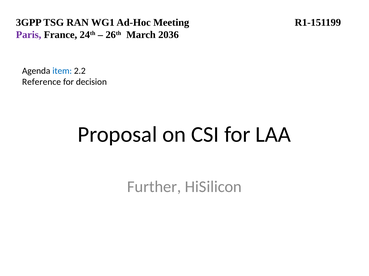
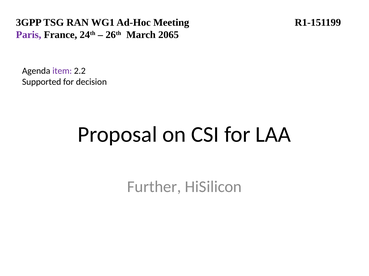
2036: 2036 -> 2065 (169, 35)
item colour: blue -> purple (62, 71)
Reference: Reference -> Supported (42, 82)
